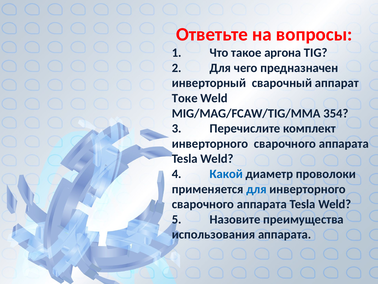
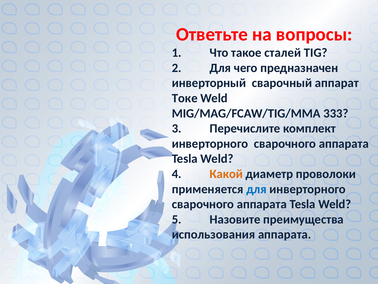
аргона: аргона -> сталей (283, 53)
354: 354 -> 333 (336, 113)
Какой colour: blue -> orange (226, 174)
